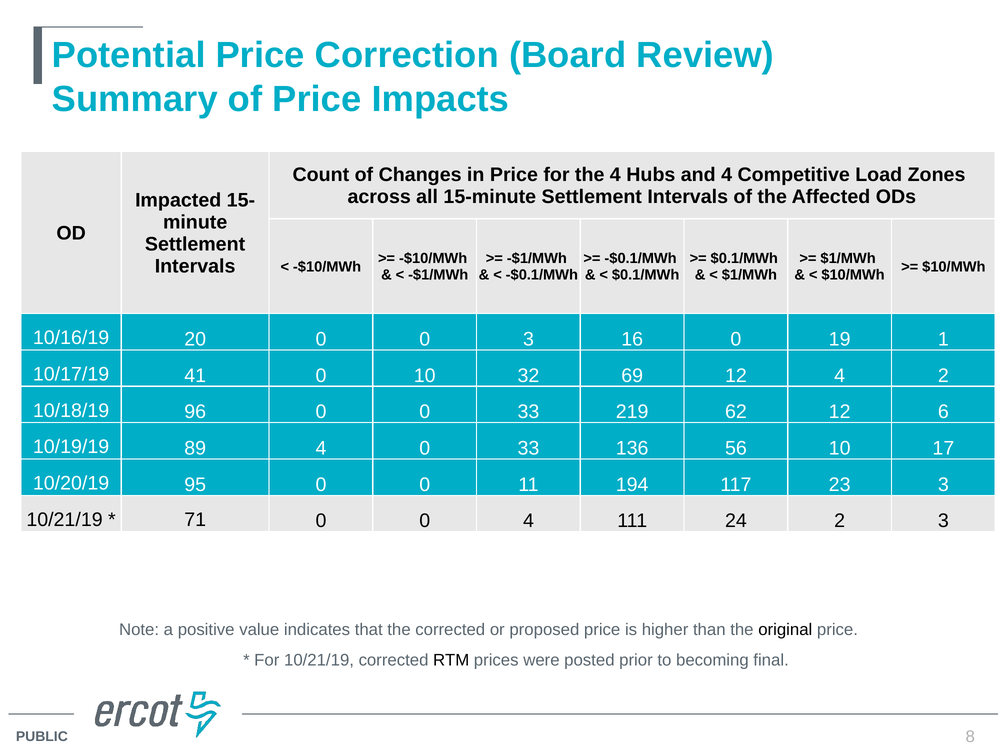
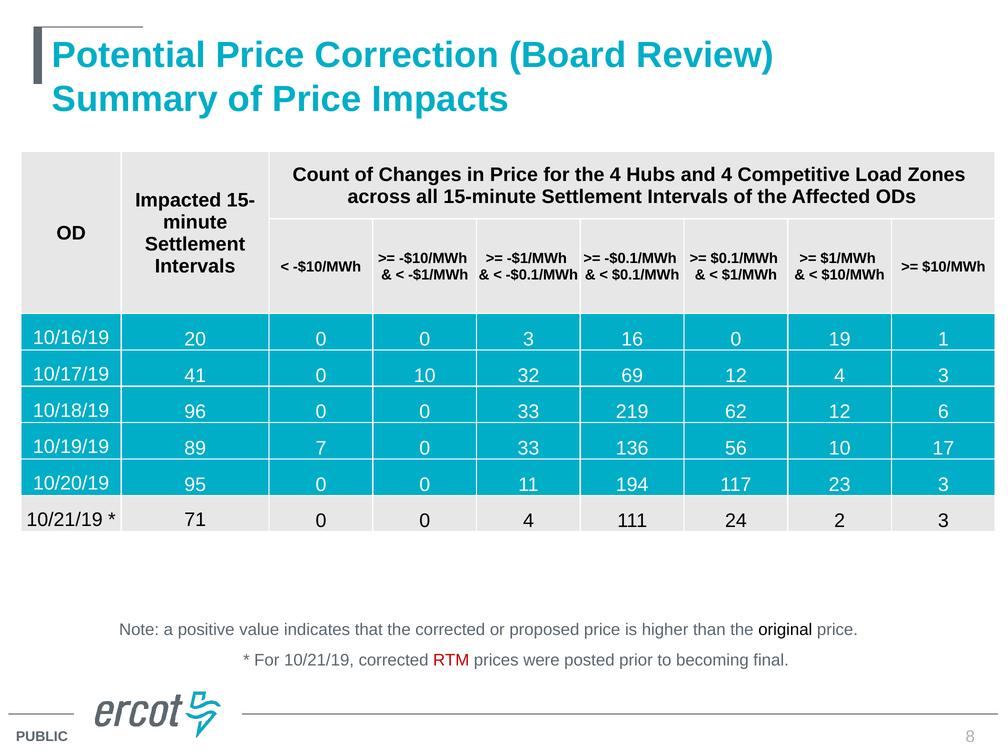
4 2: 2 -> 3 (943, 376)
89 4: 4 -> 7 (321, 448)
RTM colour: black -> red (451, 660)
